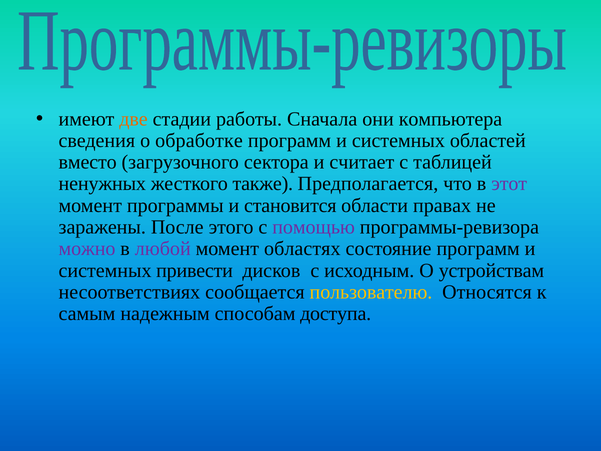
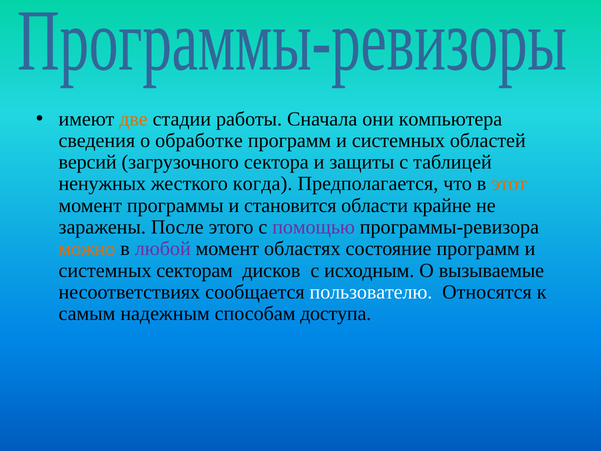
вместо: вместо -> версий (88, 162)
считает: считает -> защиты (362, 162)
также: также -> когда (263, 184)
этот colour: purple -> orange (509, 184)
правах: правах -> крайне (442, 205)
можно colour: purple -> orange (87, 249)
привести: привести -> секторам (195, 270)
устройствам: устройствам -> вызываемые (491, 270)
пользователю colour: yellow -> white (371, 292)
